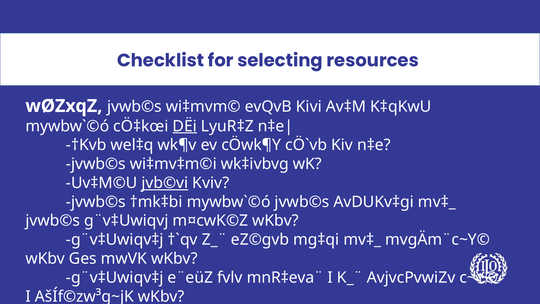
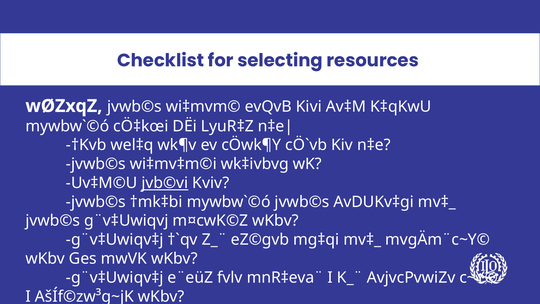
DËi underline: present -> none (185, 126)
